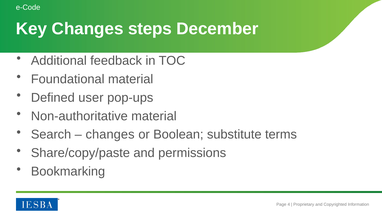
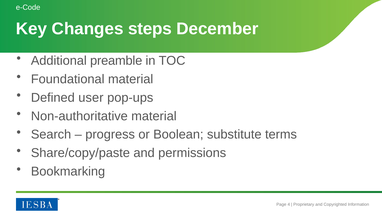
feedback: feedback -> preamble (116, 61)
changes: changes -> progress (110, 134)
